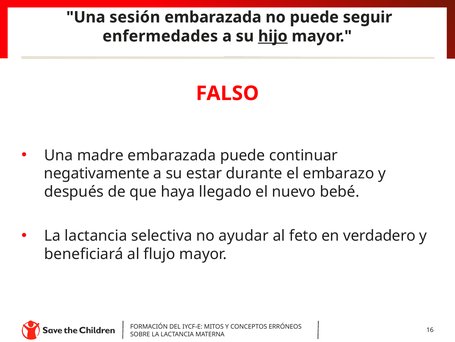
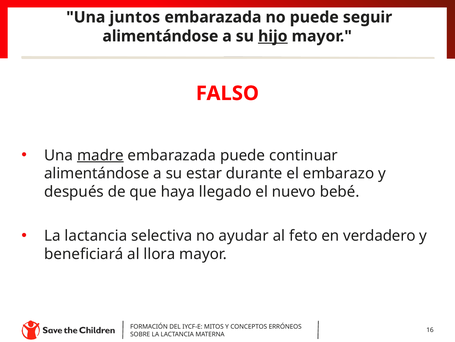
sesión: sesión -> juntos (135, 17)
enfermedades: enfermedades -> alimentándose (160, 36)
madre underline: none -> present (100, 155)
negativamente: negativamente -> alimentándose (97, 173)
flujo: flujo -> llora (159, 254)
